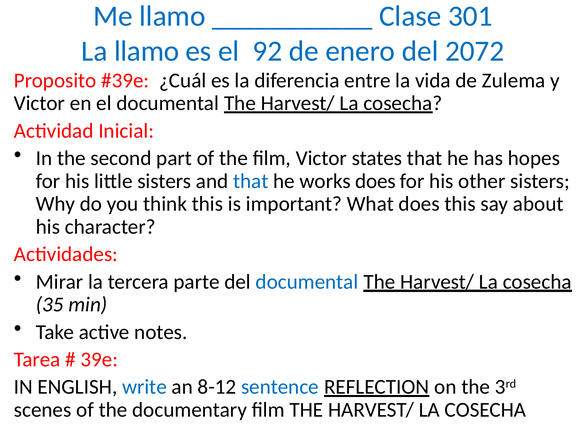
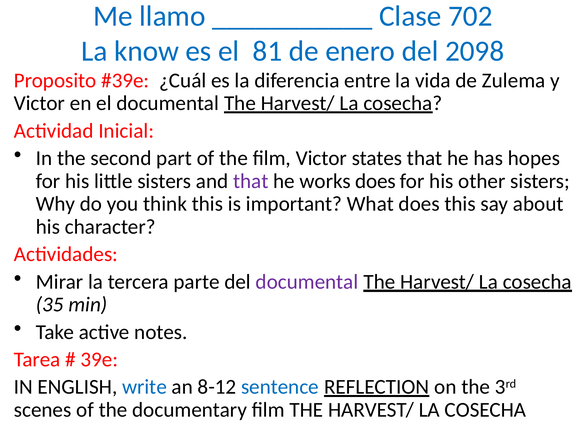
301: 301 -> 702 (470, 16)
La llamo: llamo -> know (147, 51)
92: 92 -> 81 (267, 51)
2072: 2072 -> 2098 (475, 51)
that colour: blue -> purple (251, 181)
documental colour: blue -> purple (307, 282)
